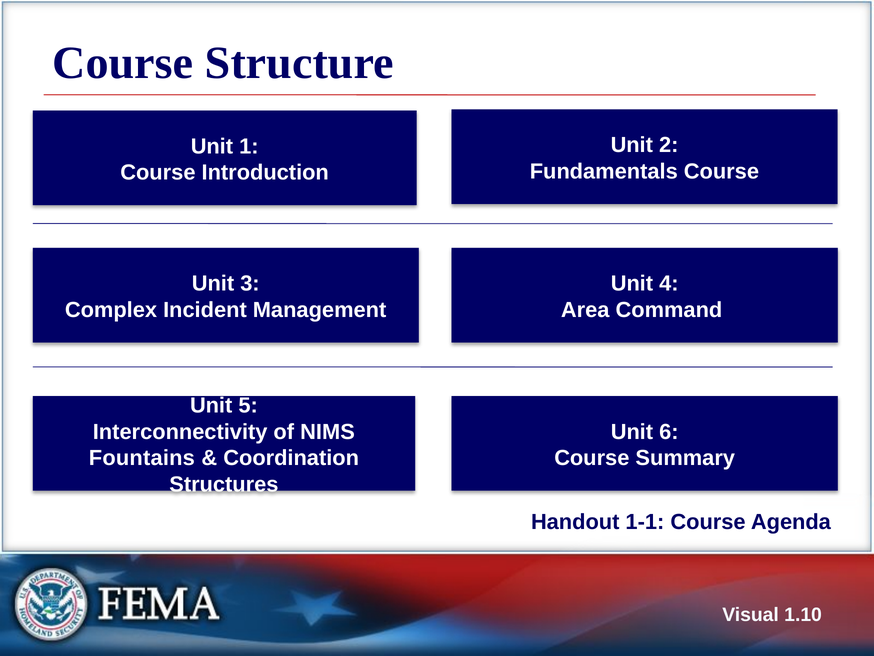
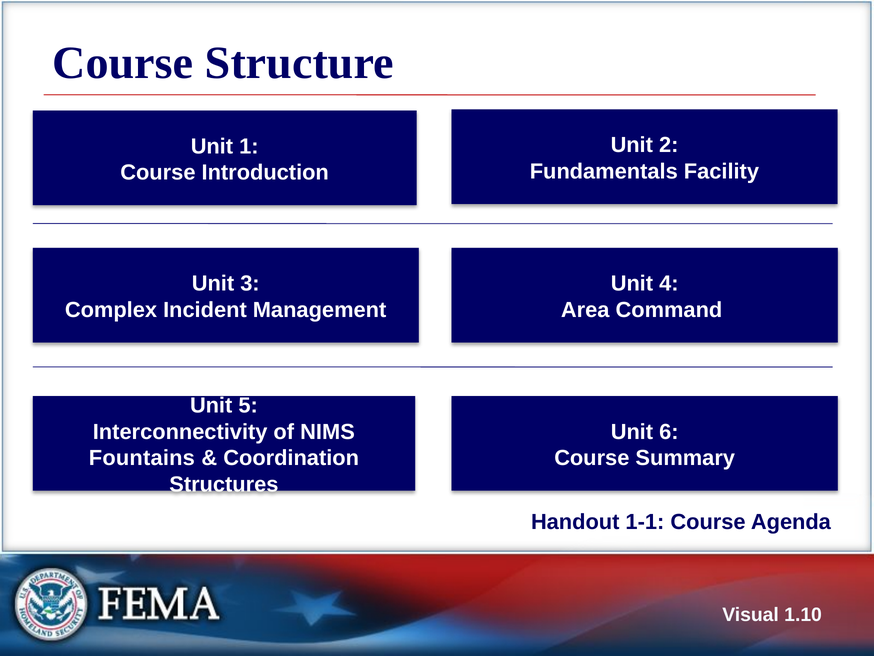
Fundamentals Course: Course -> Facility (721, 171)
